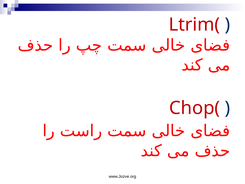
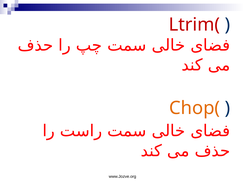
Chop( colour: red -> orange (195, 108)
